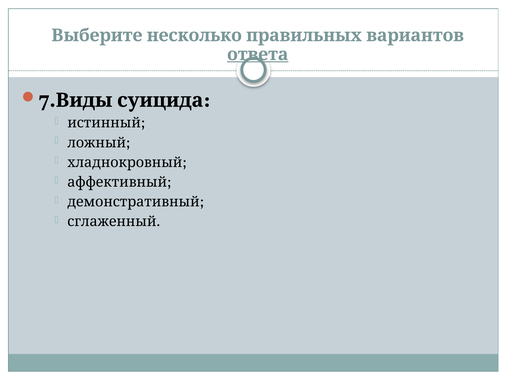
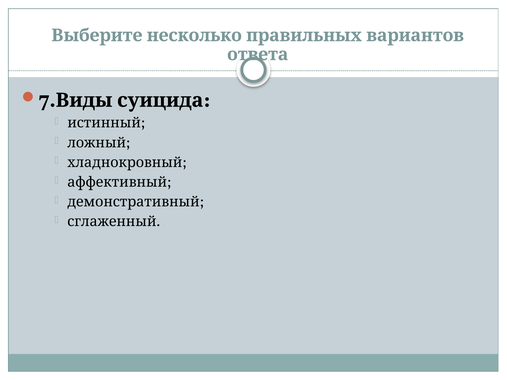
ответа underline: present -> none (258, 54)
